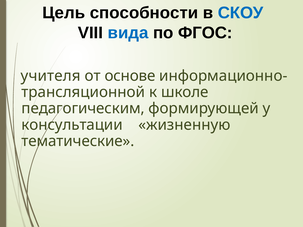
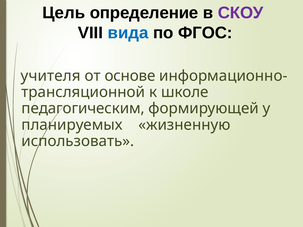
способности: способности -> определение (144, 13)
СКОУ colour: blue -> purple (241, 13)
консультации: консультации -> планируемых (72, 125)
тематические: тематические -> использовать (78, 141)
